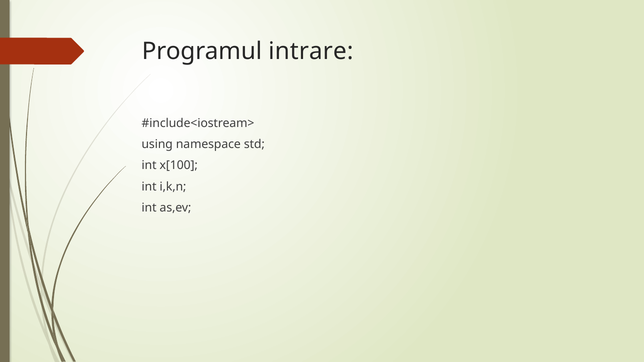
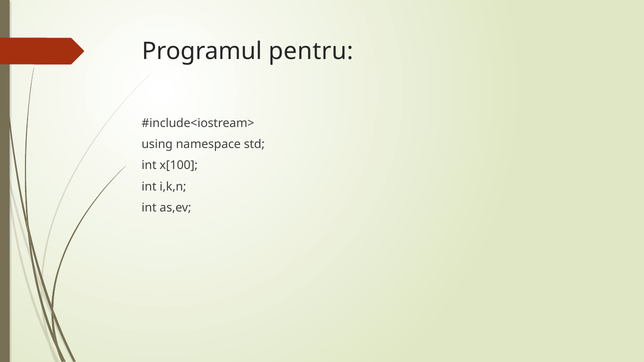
intrare: intrare -> pentru (311, 52)
